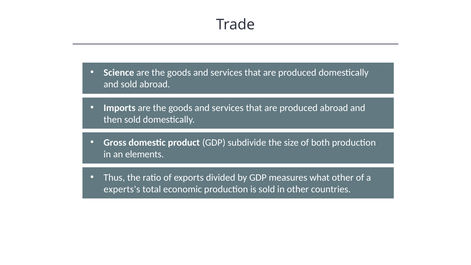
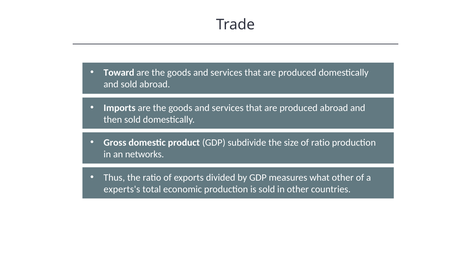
Science: Science -> Toward (119, 73)
of both: both -> ratio (320, 143)
elements: elements -> networks (145, 154)
